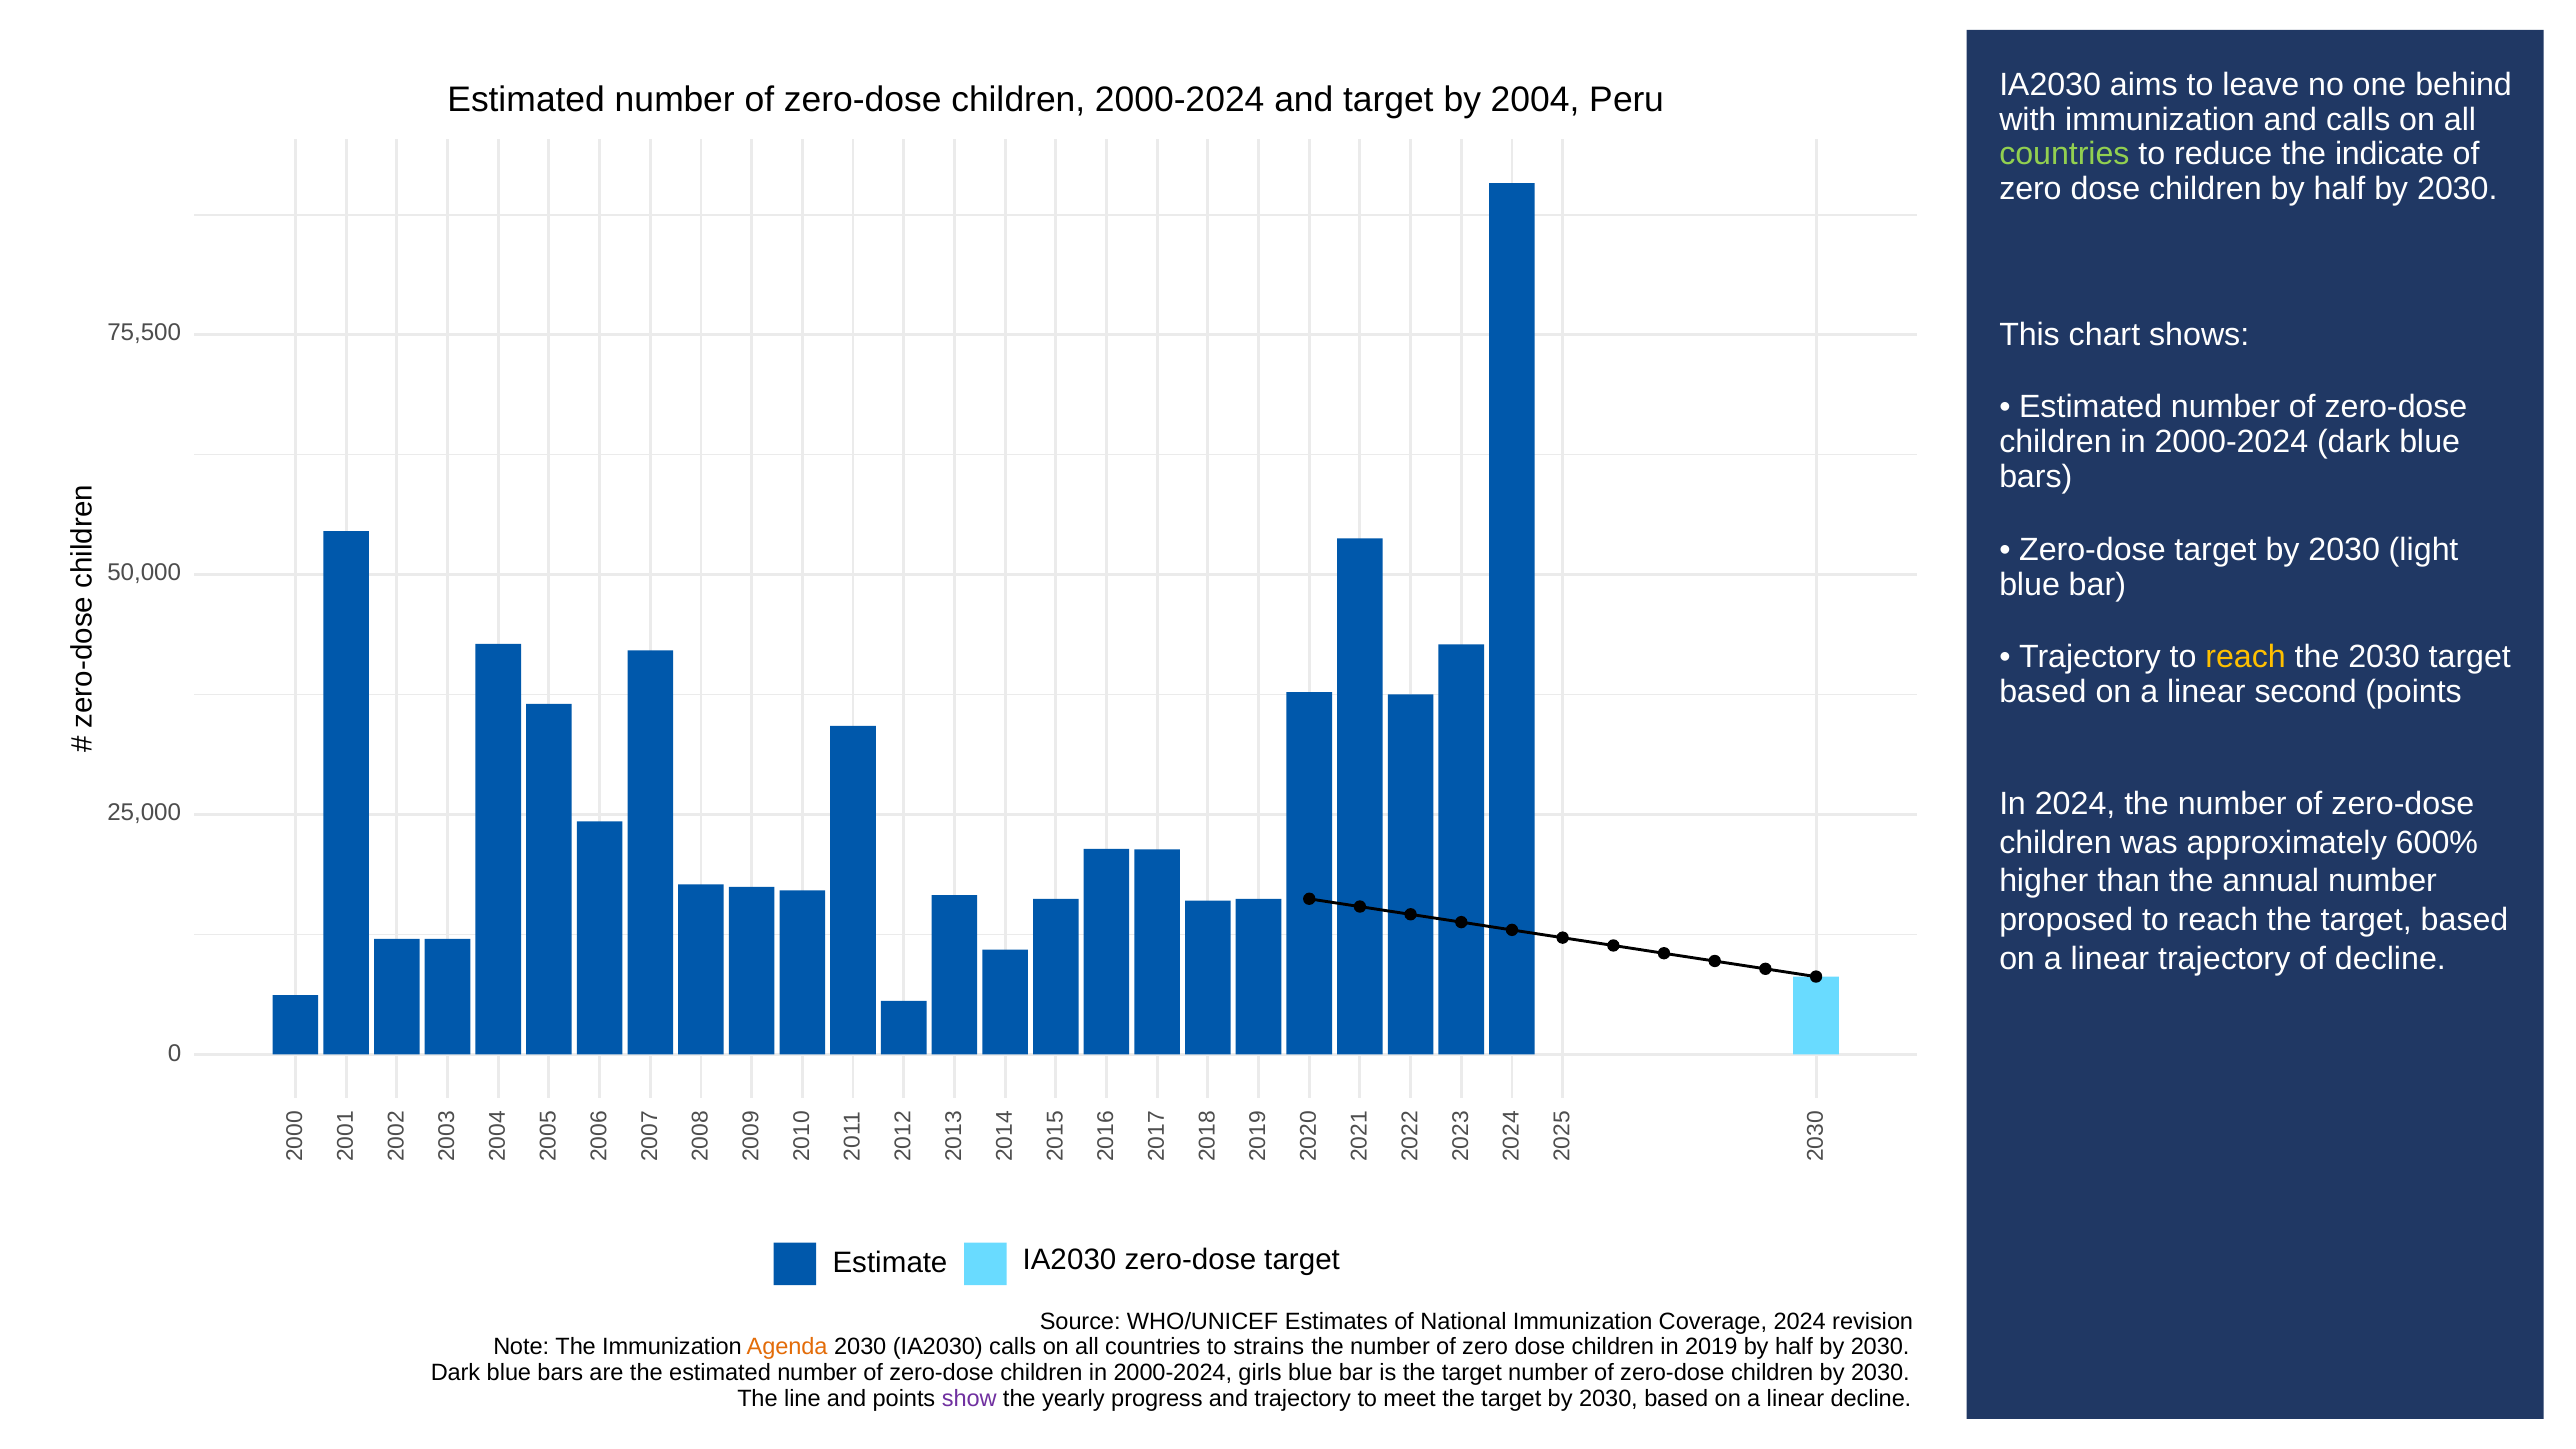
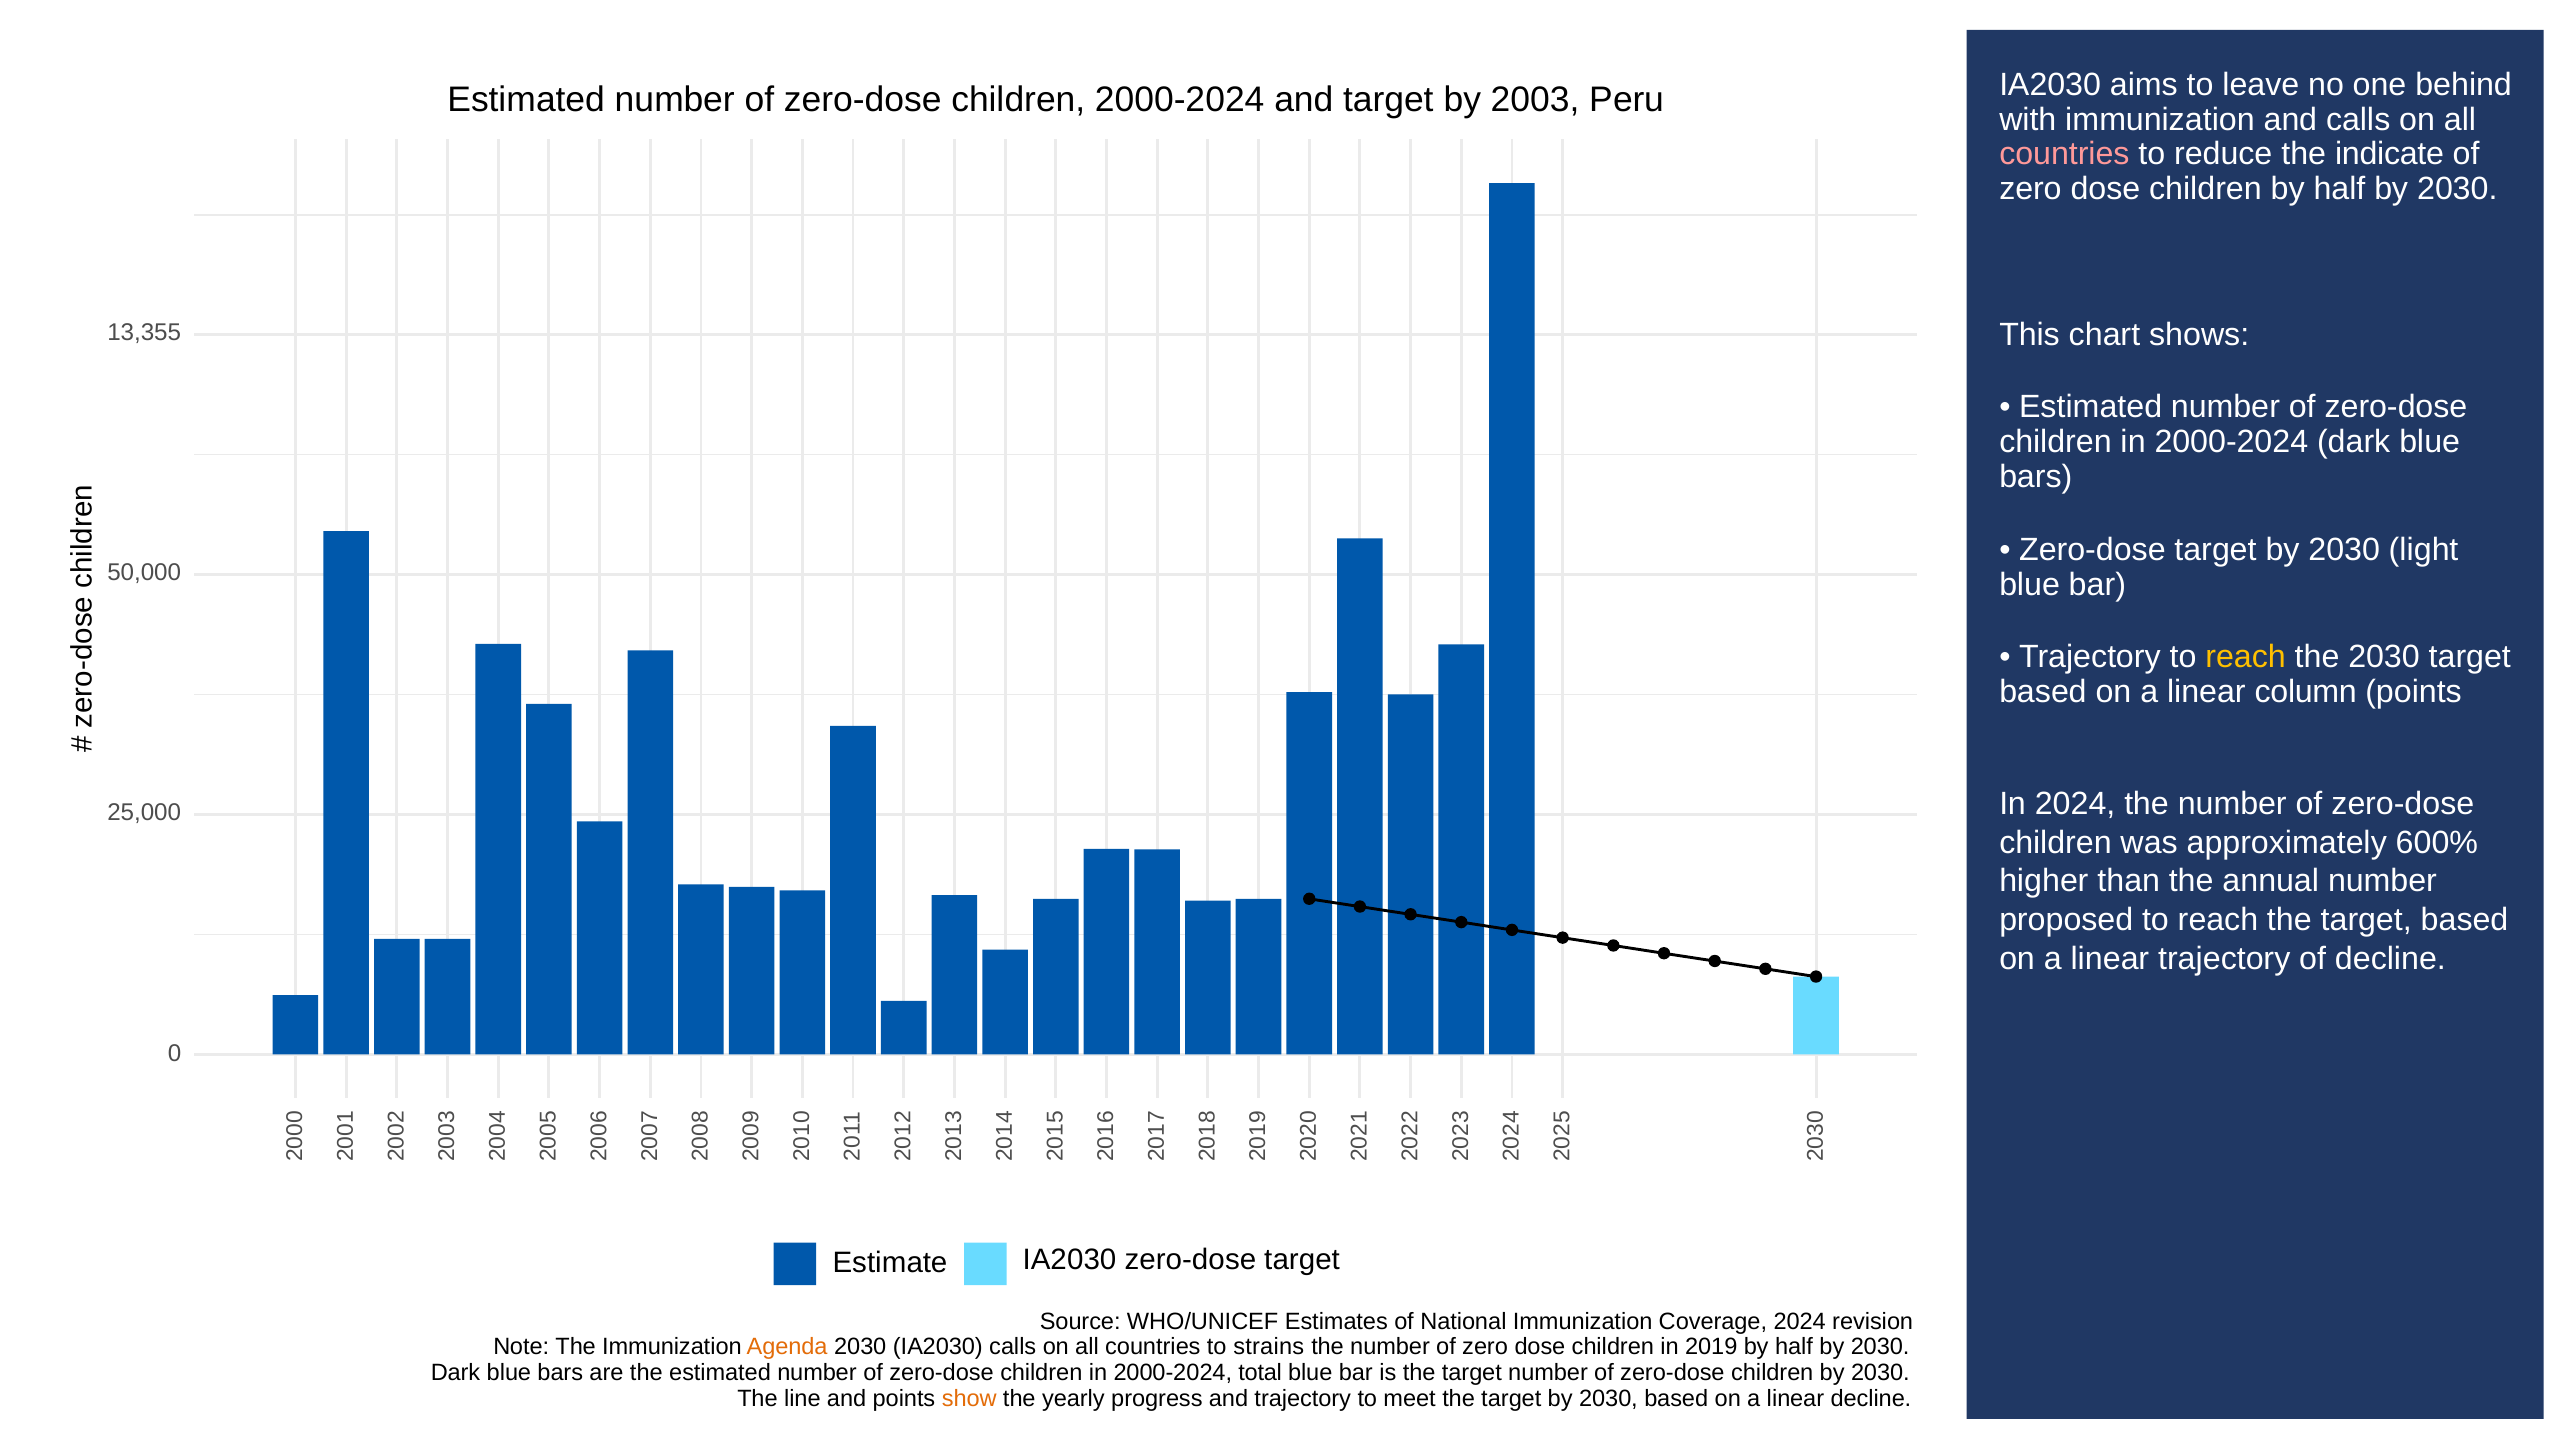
2004: 2004 -> 2003 (1535, 100)
countries colour: light green -> pink (2064, 154)
75,500: 75,500 -> 13,355 (144, 332)
second: second -> column (2306, 692)
girls: girls -> total (1260, 1373)
show colour: purple -> orange (969, 1398)
